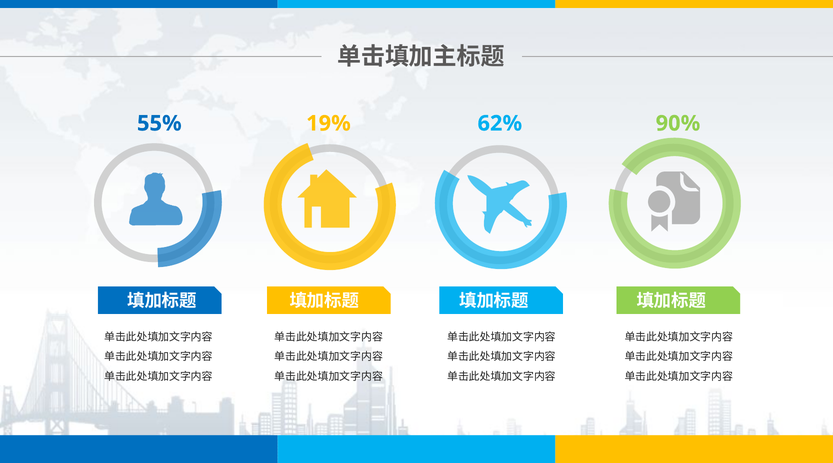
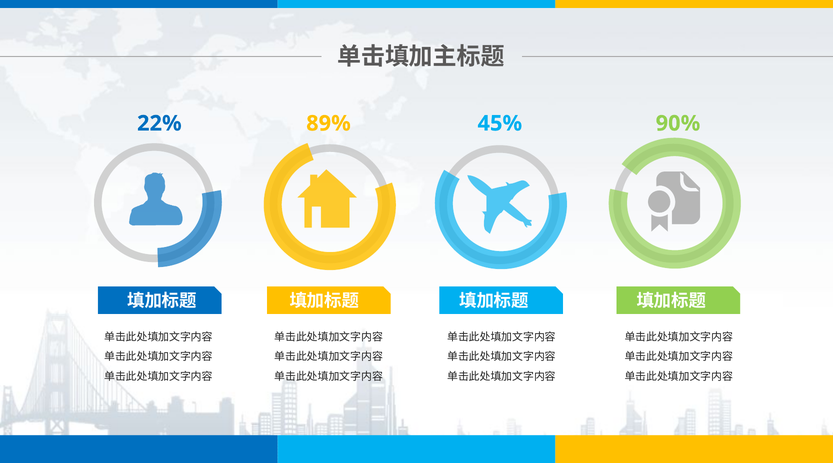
55%: 55% -> 22% (159, 123)
19%: 19% -> 89% (328, 123)
62%: 62% -> 45% (500, 123)
